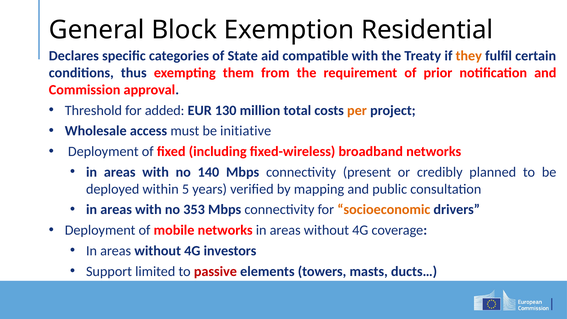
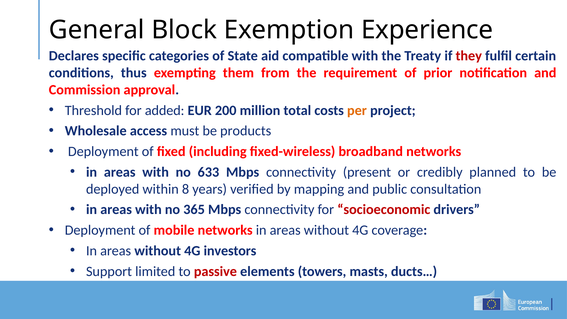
Residential: Residential -> Experience (427, 30)
they colour: orange -> red (469, 56)
130: 130 -> 200 (226, 110)
initiative: initiative -> products (246, 131)
140: 140 -> 633 (208, 172)
5: 5 -> 8 (186, 189)
353: 353 -> 365 (194, 210)
socioeconomic colour: orange -> red (384, 210)
